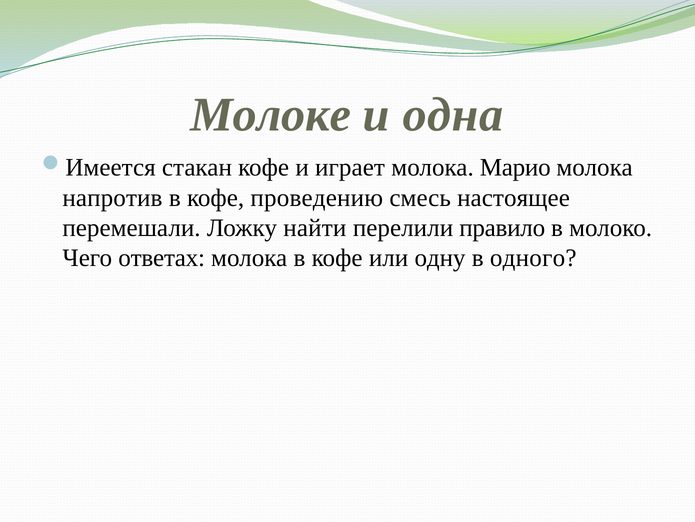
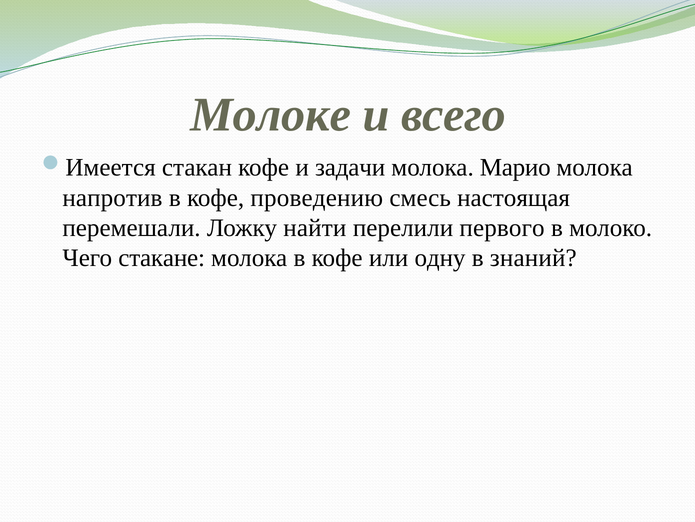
одна: одна -> всего (453, 115)
играет: играет -> задачи (350, 167)
настоящее: настоящее -> настоящая (514, 197)
правило: правило -> первого (502, 228)
ответах: ответах -> стакане (162, 258)
одного: одного -> знаний (533, 258)
